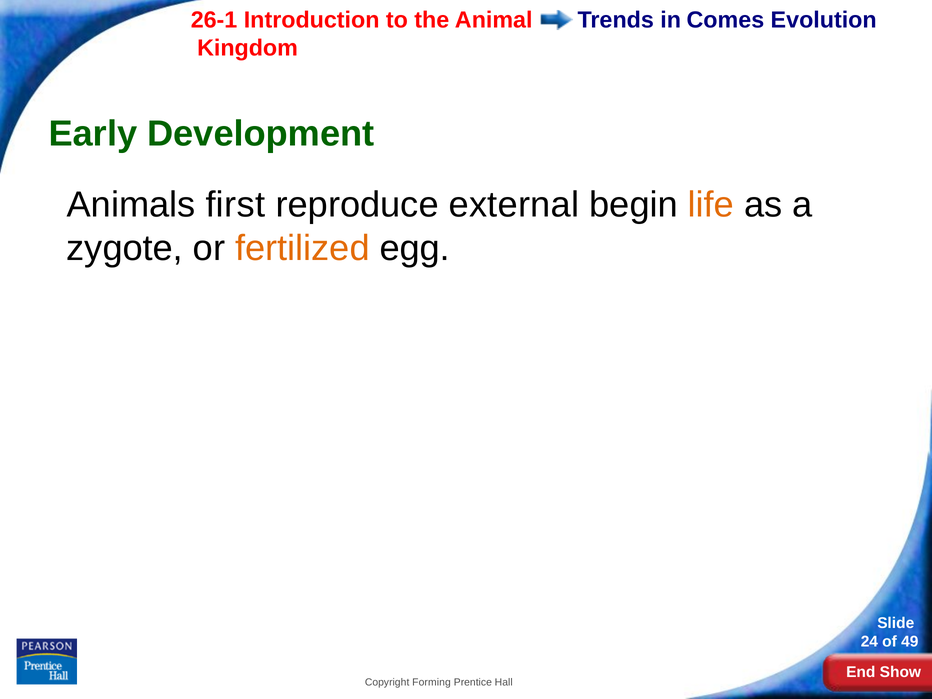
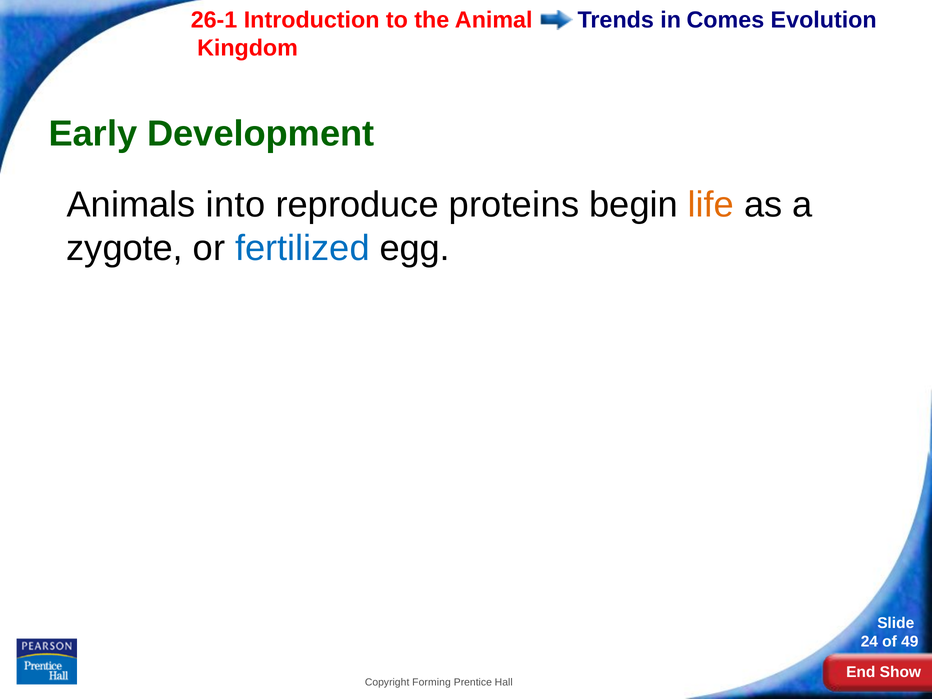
first: first -> into (235, 205)
external: external -> proteins (514, 205)
fertilized colour: orange -> blue (302, 248)
